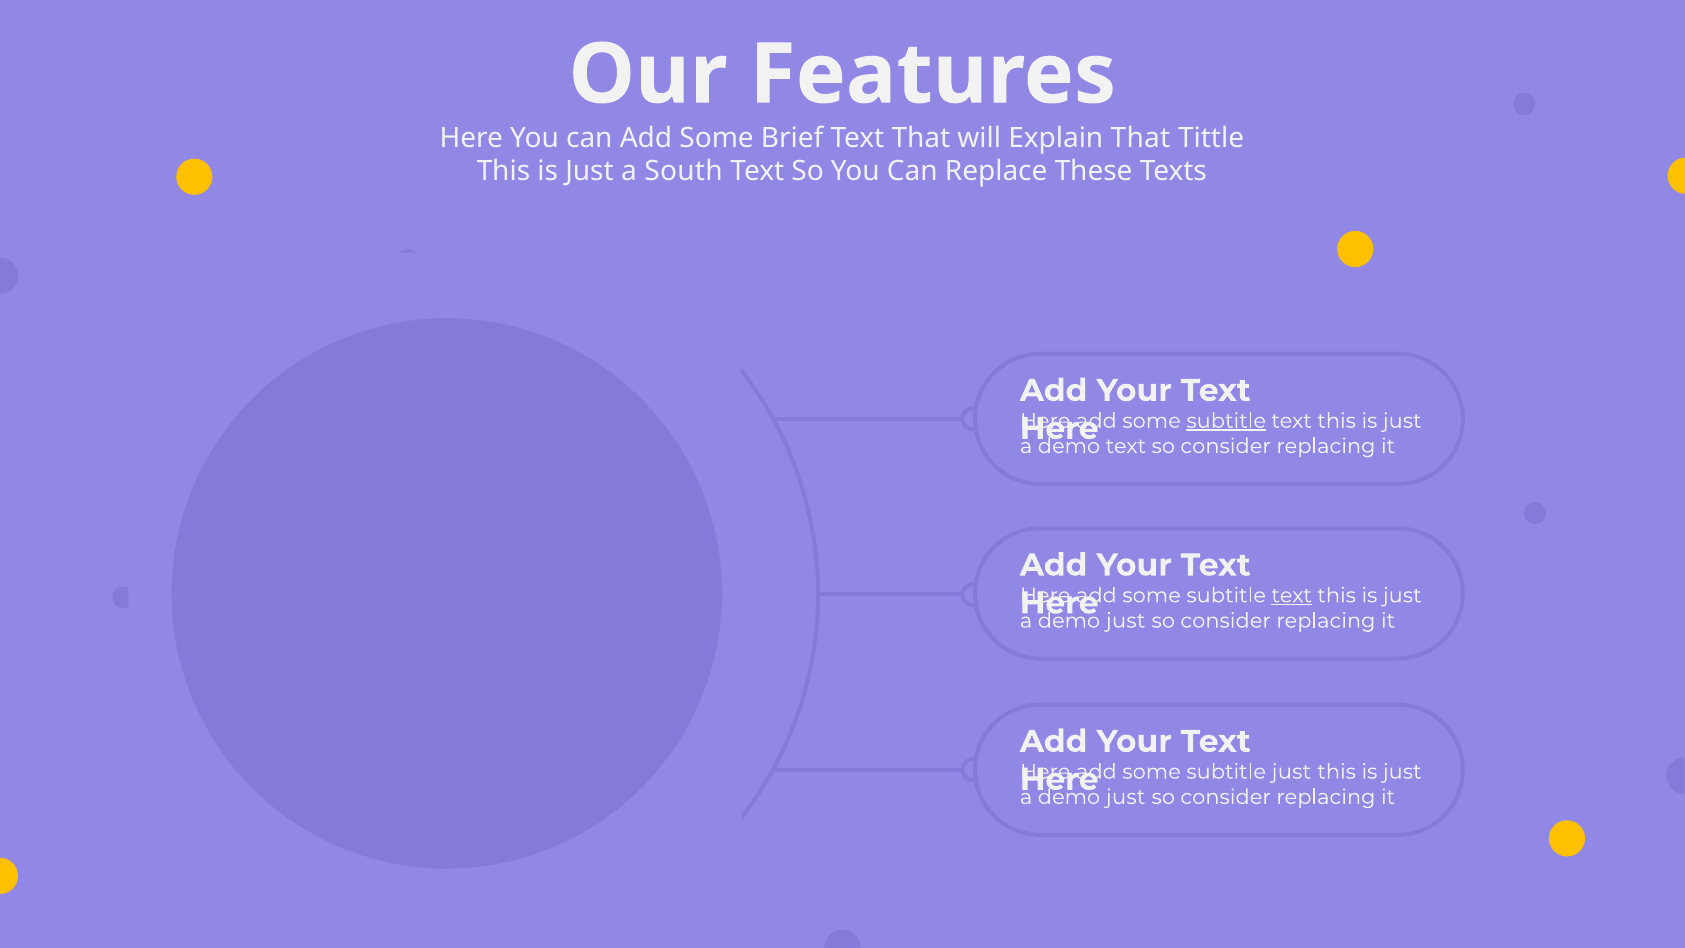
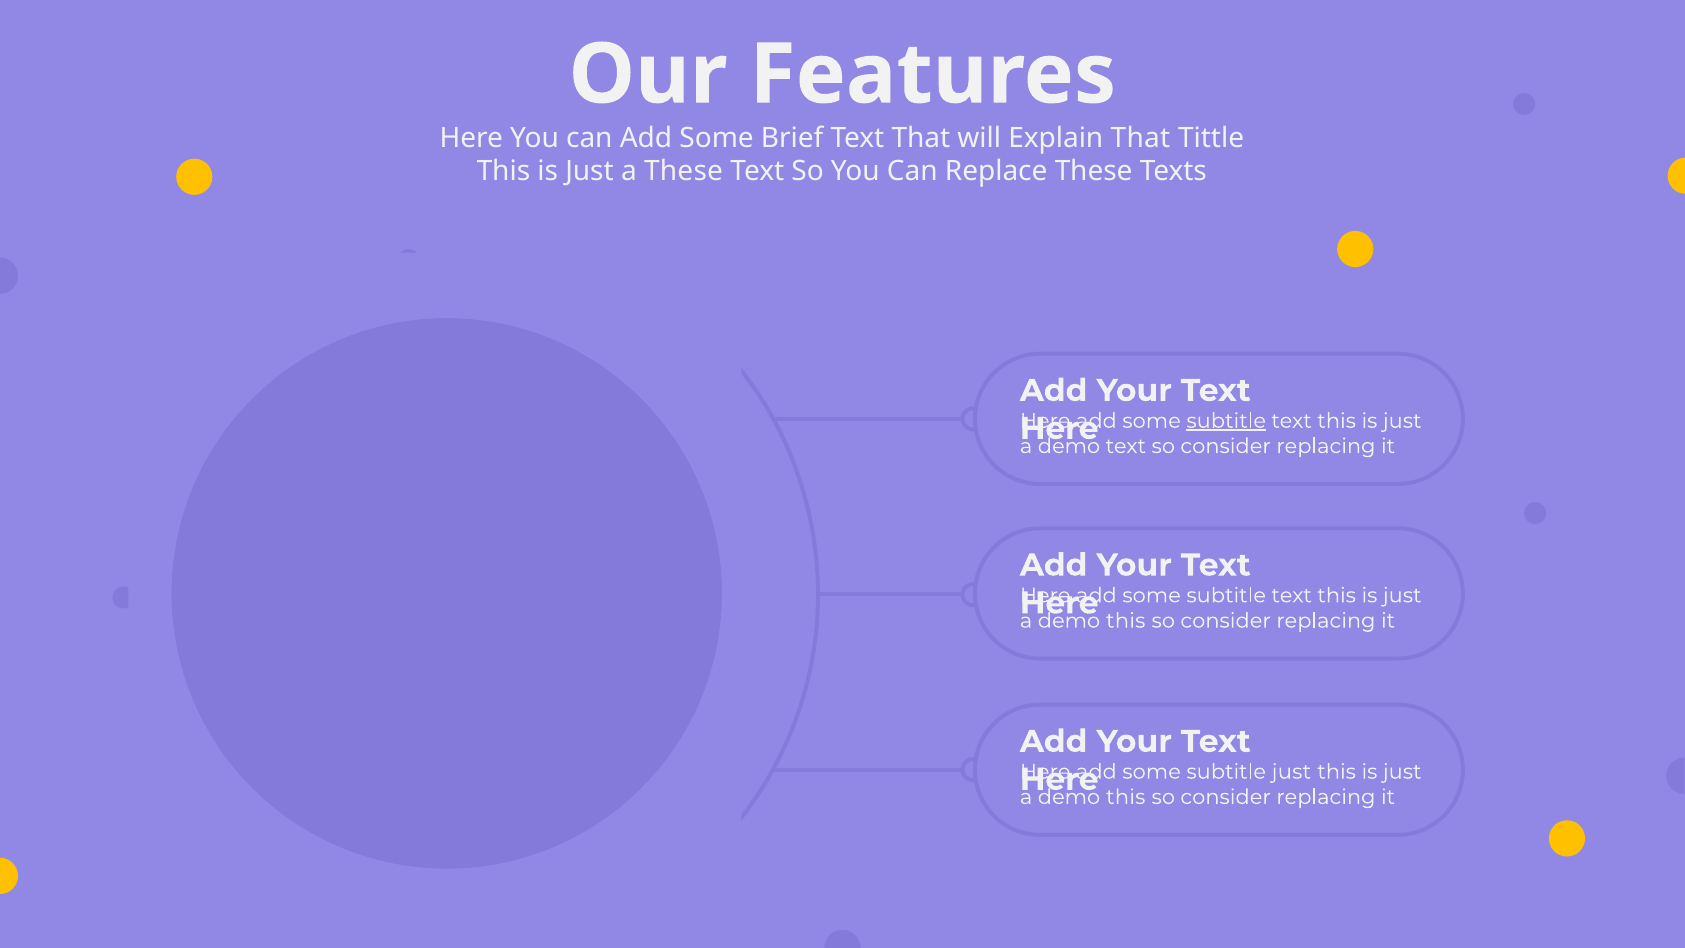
a South: South -> These (684, 171)
text underline: present -> none (1292, 595)
just: just -> this (1126, 621)
just: just -> this (1126, 797)
